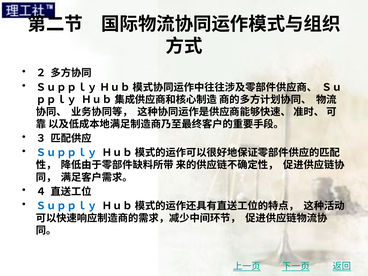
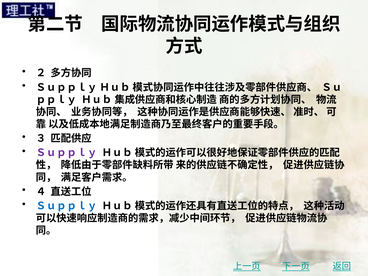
Ｓｕｐｐｌｙ colour: blue -> purple (67, 153)
